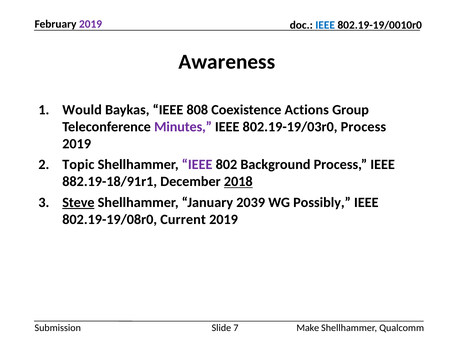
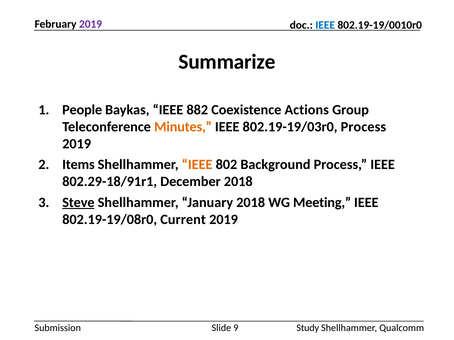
Awareness: Awareness -> Summarize (227, 62)
Would: Would -> People (82, 110)
808: 808 -> 882 (197, 110)
Minutes colour: purple -> orange (183, 127)
Topic: Topic -> Items (78, 165)
IEEE colour: purple -> orange (197, 165)
882.19-18/91r1: 882.19-18/91r1 -> 802.29-18/91r1 (110, 182)
2018 underline: present -> none (238, 182)
January 2039: 2039 -> 2018 (251, 203)
Possibly: Possibly -> Meeting (322, 203)
7: 7 -> 9 (236, 328)
Make: Make -> Study (308, 328)
